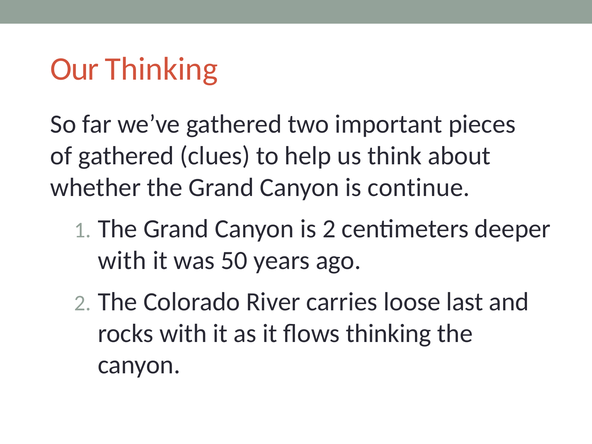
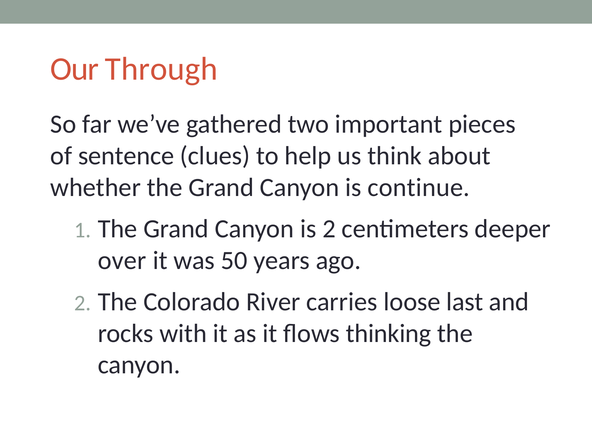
Our Thinking: Thinking -> Through (161, 69)
of gathered: gathered -> sentence (126, 156)
with: with -> over (122, 260)
